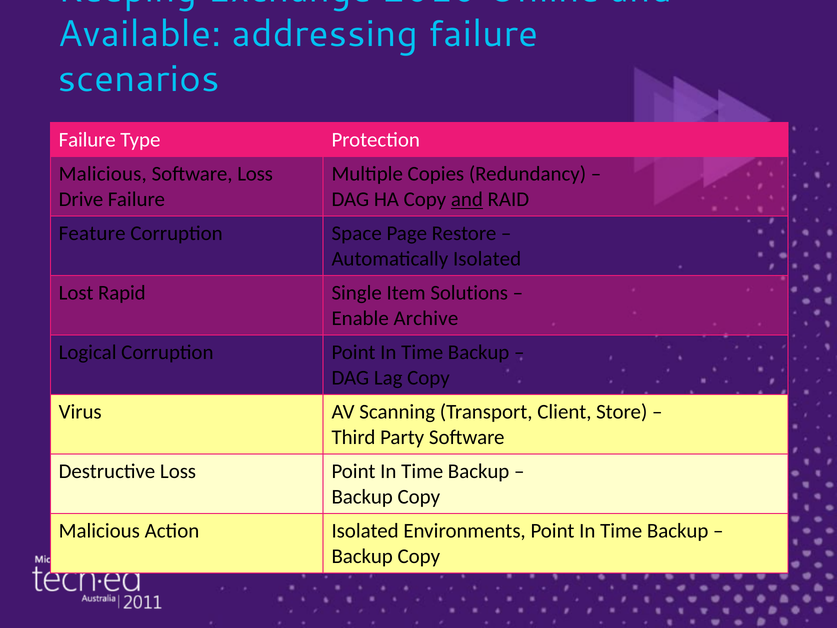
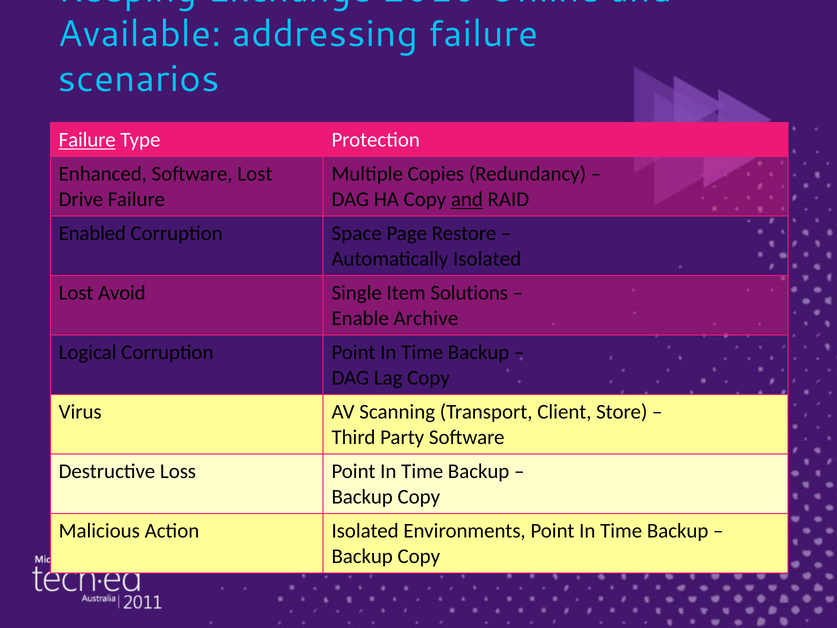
Failure underline: none -> present (87, 140)
Malicious: Malicious -> Enhanced (103, 174)
Software Loss: Loss -> Lost (255, 174)
Feature: Feature -> Enabled (92, 233)
Rapid: Rapid -> Avoid (122, 293)
